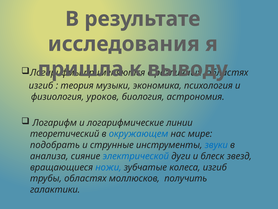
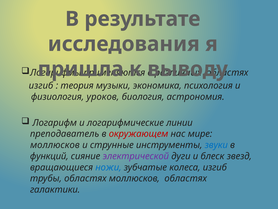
теоретический: теоретический -> преподаватель (65, 134)
окружающем colour: blue -> red (139, 134)
подобрать: подобрать -> моллюсков (55, 145)
анализа: анализа -> функций (49, 156)
электрической colour: blue -> purple (136, 156)
моллюсков получить: получить -> областях (186, 178)
